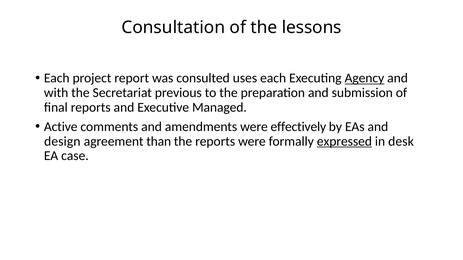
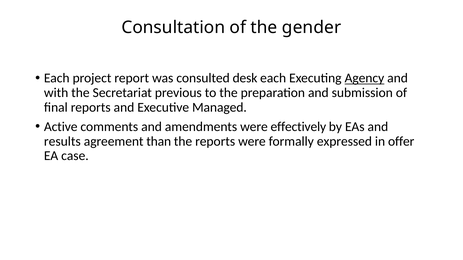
lessons: lessons -> gender (312, 27)
uses: uses -> desk (245, 78)
design: design -> results (62, 141)
expressed underline: present -> none (344, 141)
desk: desk -> offer (401, 141)
